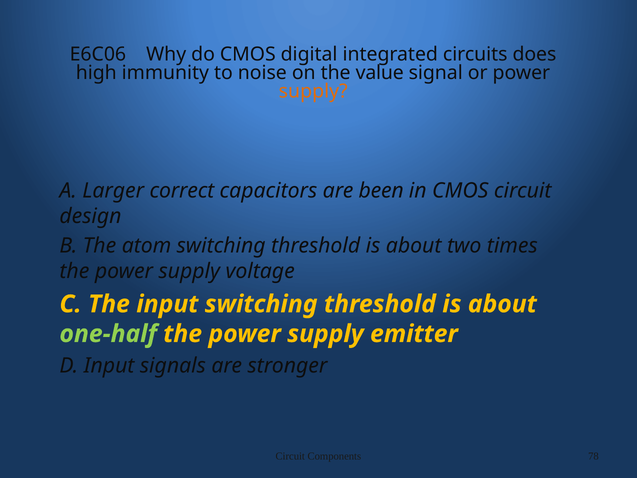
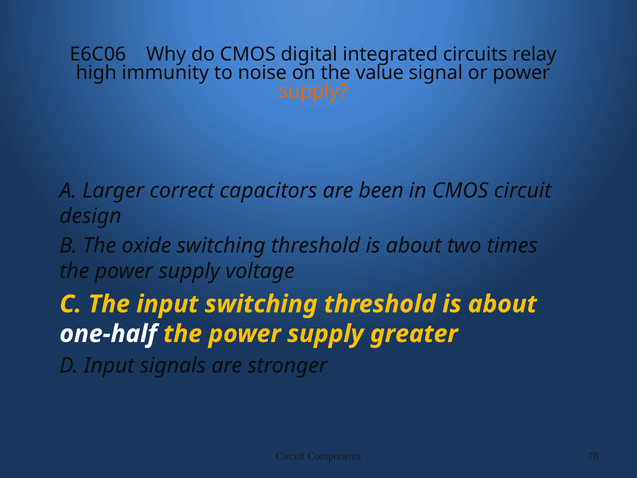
does: does -> relay (534, 54)
atom: atom -> oxide (147, 246)
one-half colour: light green -> white (108, 334)
emitter: emitter -> greater (414, 334)
